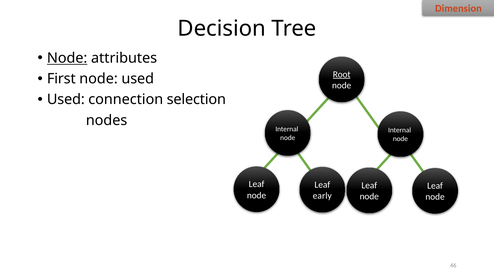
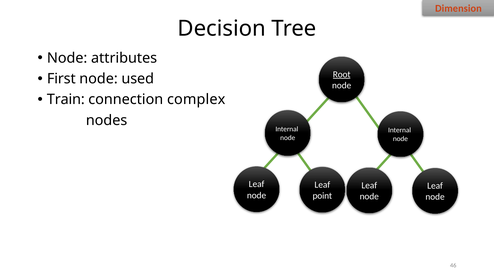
Node underline: present -> none (67, 58)
Used: Used -> Train (66, 100)
selection: selection -> complex (196, 100)
early: early -> point (322, 196)
